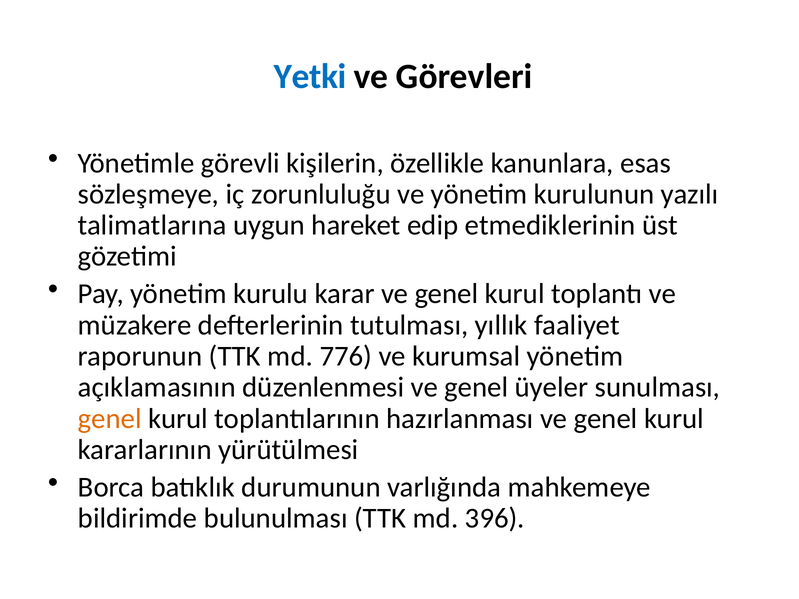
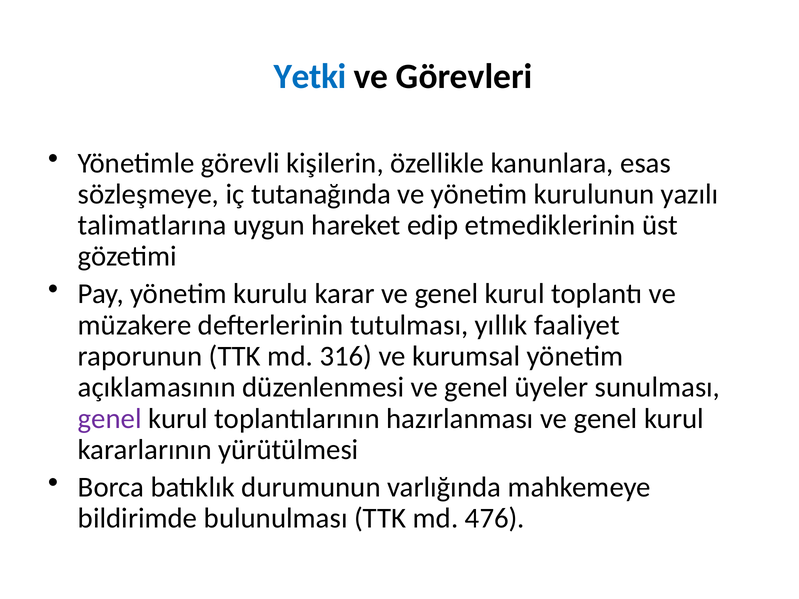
zorunluluğu: zorunluluğu -> tutanağında (321, 194)
776: 776 -> 316 (346, 356)
genel colour: orange -> purple (110, 419)
396: 396 -> 476 (495, 518)
